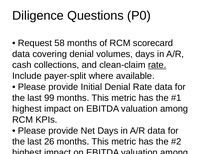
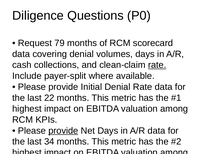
58: 58 -> 79 (60, 43)
99: 99 -> 22 (49, 98)
provide underline: none -> present (63, 130)
26: 26 -> 34 (49, 141)
